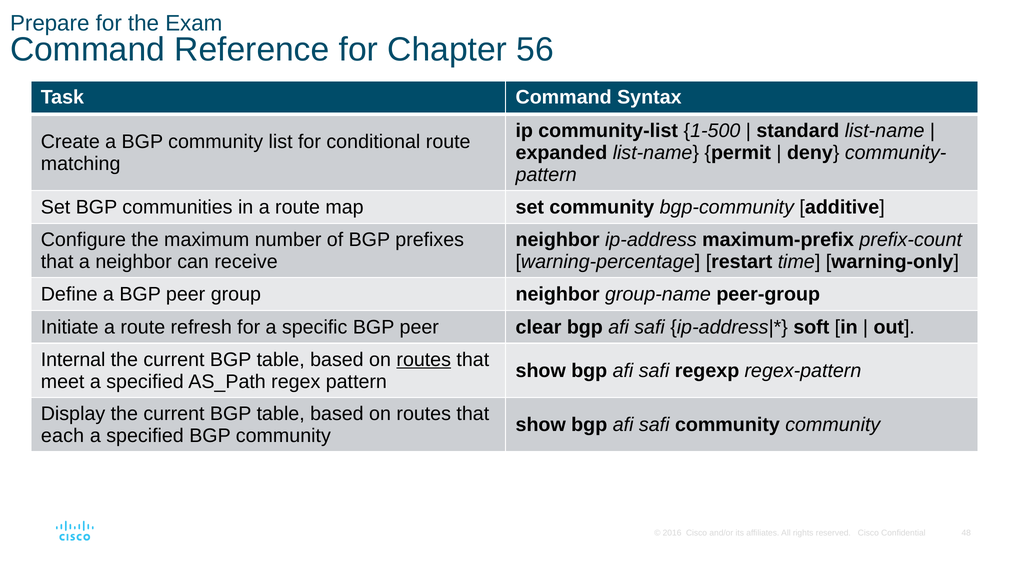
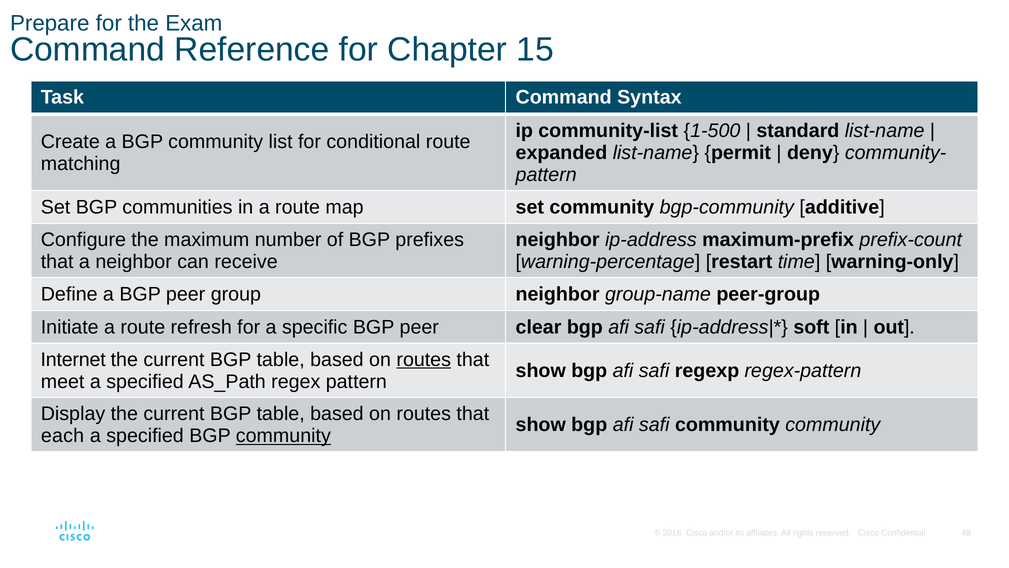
56: 56 -> 15 (535, 50)
Internal: Internal -> Internet (73, 359)
community underline: none -> present (283, 436)
